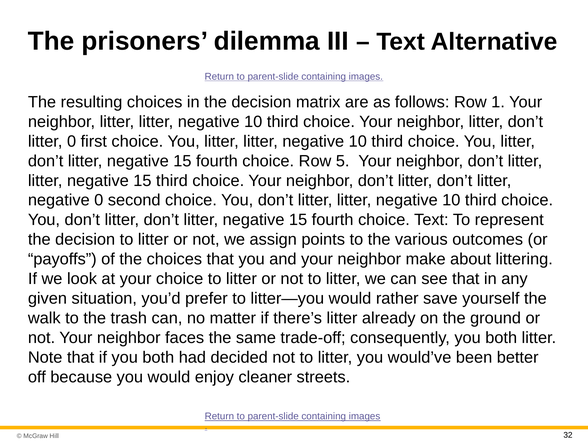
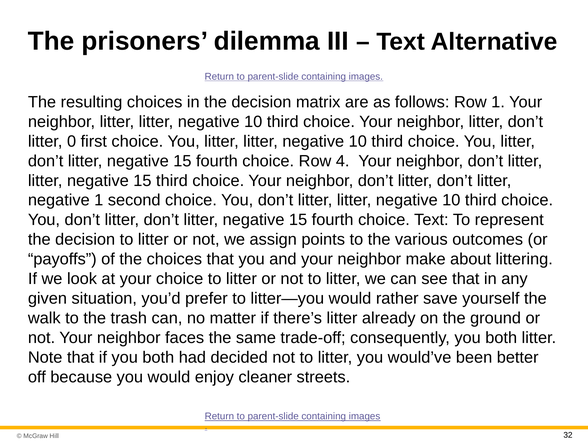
5: 5 -> 4 (343, 161)
negative 0: 0 -> 1 (99, 200)
